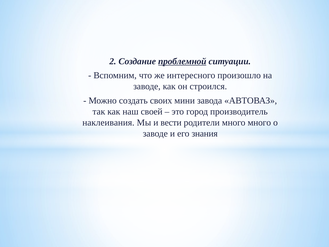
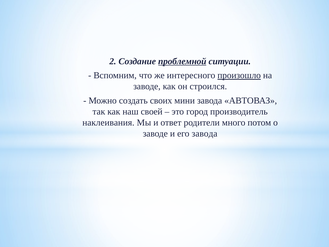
произошло underline: none -> present (239, 75)
вести: вести -> ответ (171, 123)
много много: много -> потом (259, 123)
его знания: знания -> завода (205, 134)
